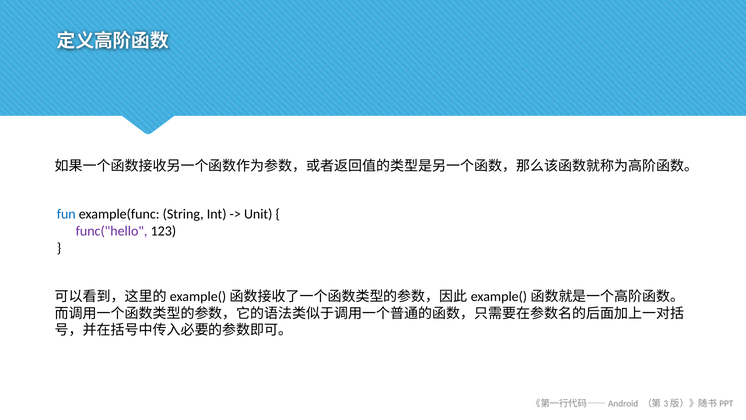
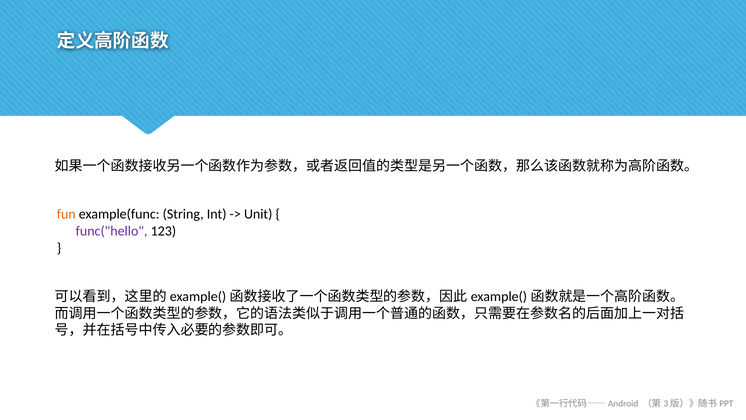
fun colour: blue -> orange (66, 214)
